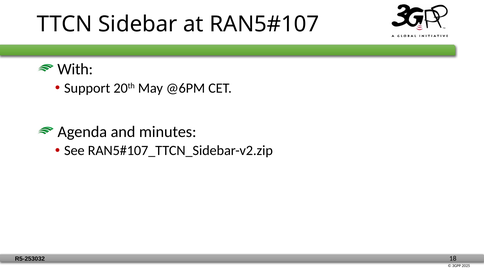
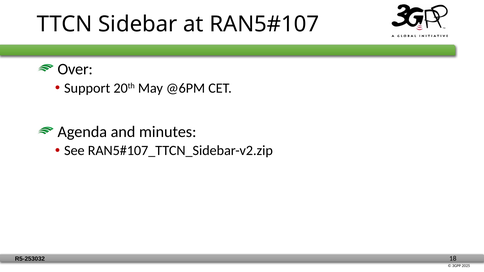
With: With -> Over (75, 69)
